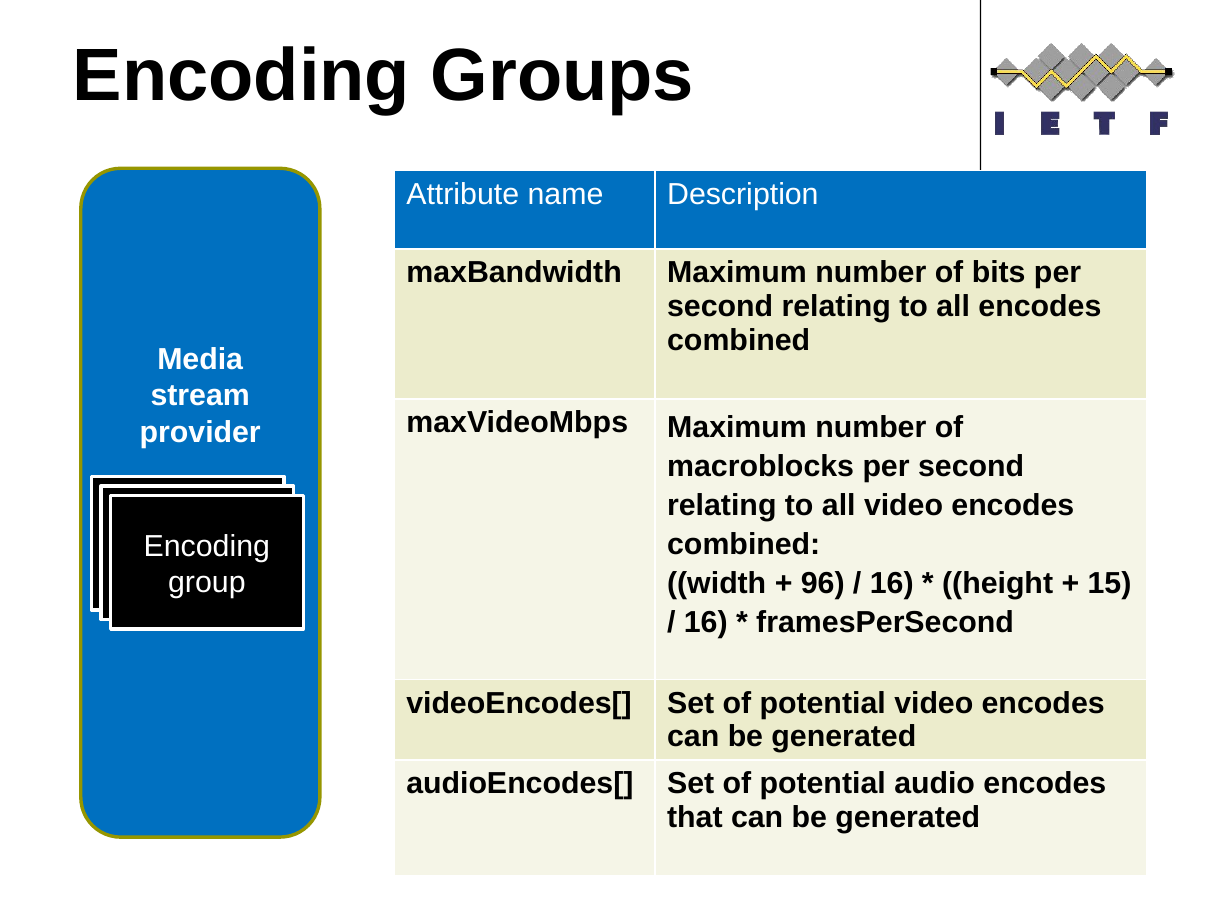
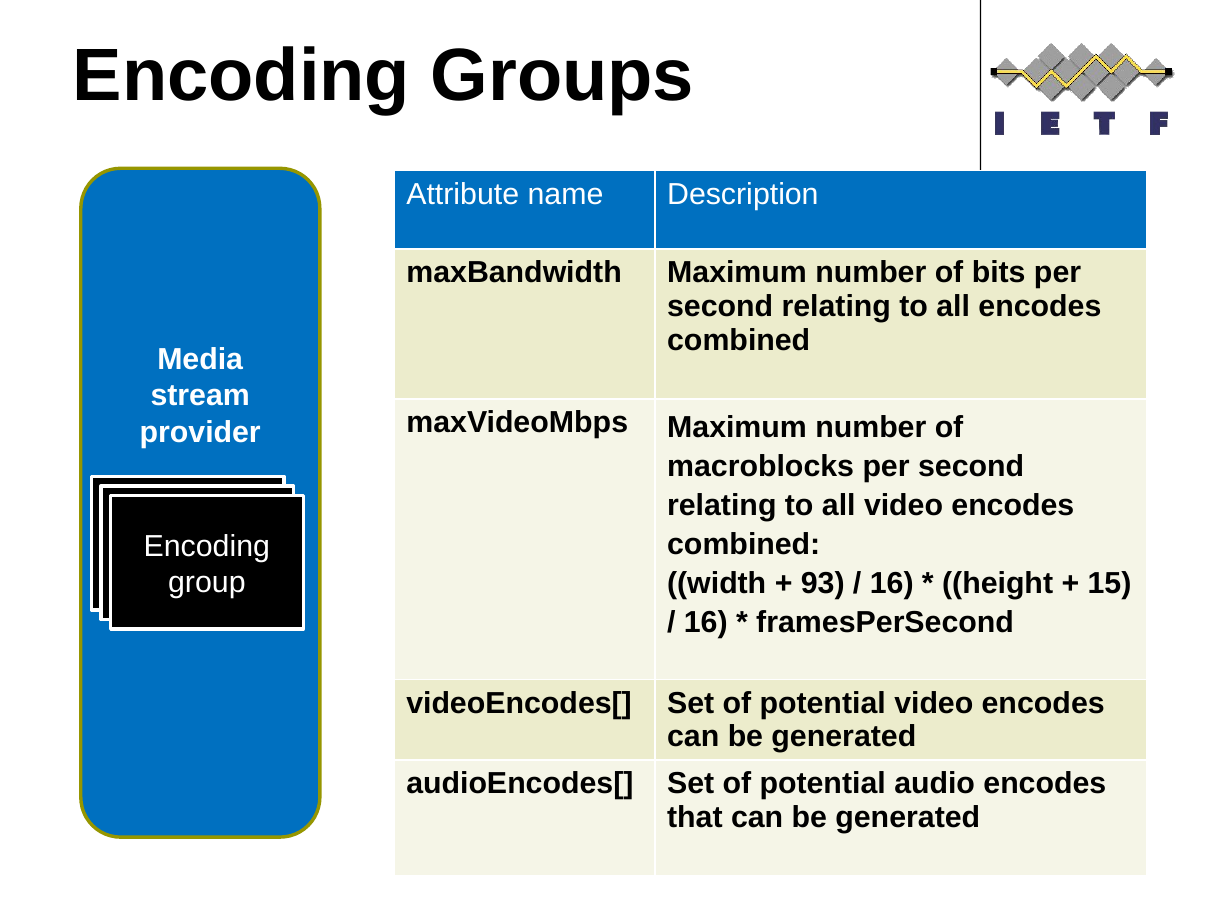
96: 96 -> 93 (823, 584)
